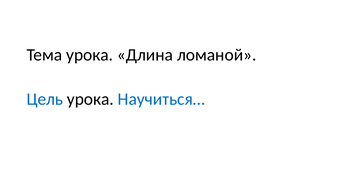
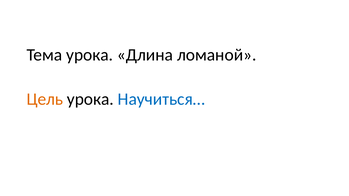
Цель colour: blue -> orange (45, 99)
